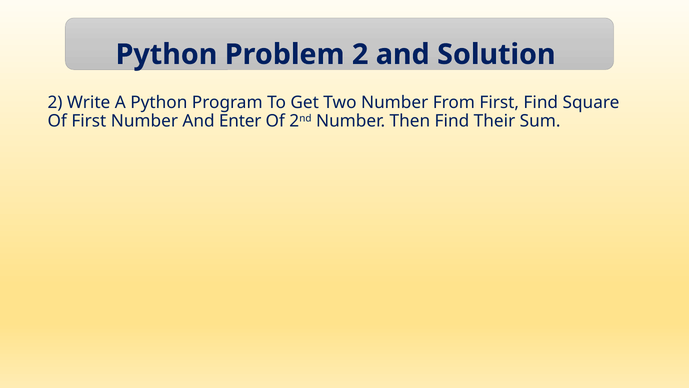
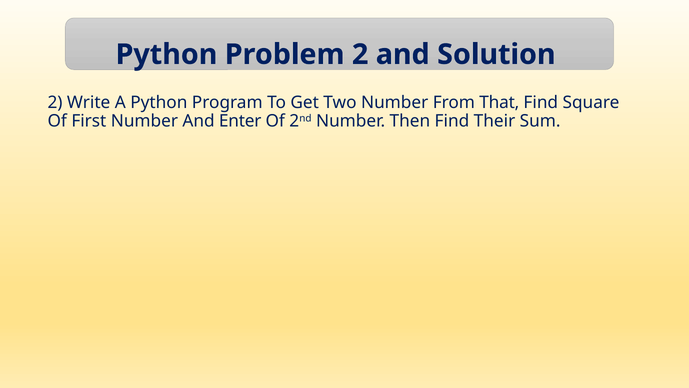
From First: First -> That (499, 102)
